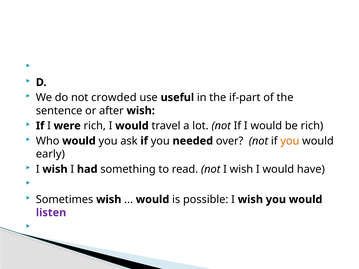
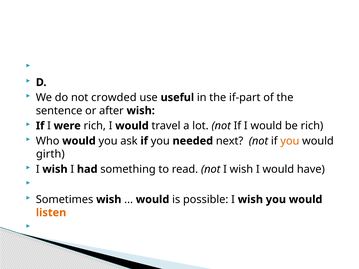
over: over -> next (230, 141)
early: early -> girth (50, 154)
listen colour: purple -> orange (51, 213)
